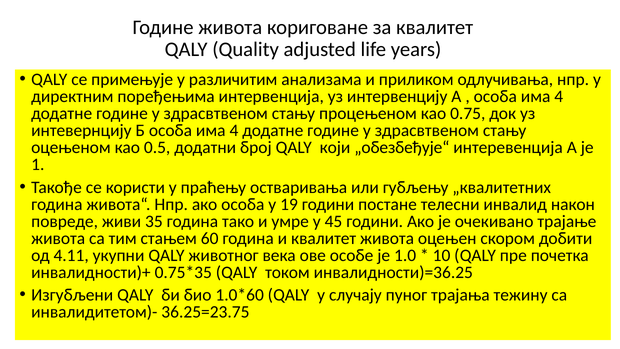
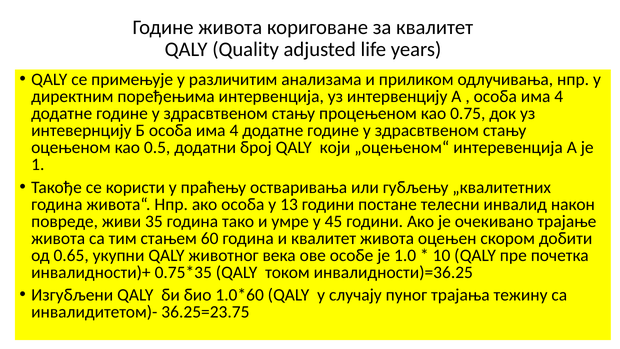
„обезбеђује“: „обезбеђује“ -> „оцењеном“ (402, 147)
19: 19 -> 13 (289, 204)
4.11: 4.11 -> 0.65 (71, 255)
